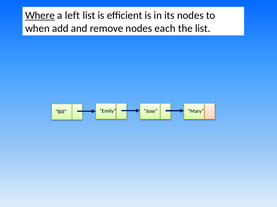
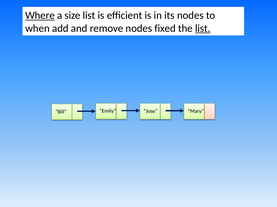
left: left -> size (73, 15)
each: each -> fixed (165, 28)
list underline: none -> present (203, 28)
